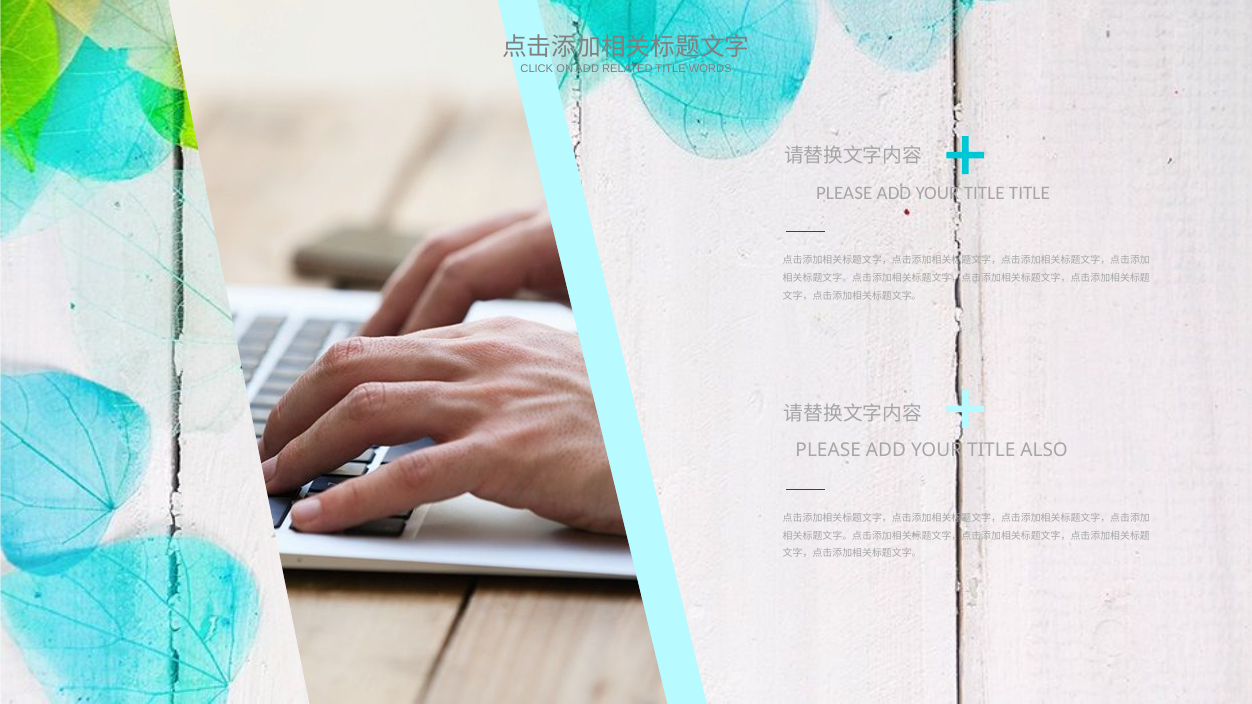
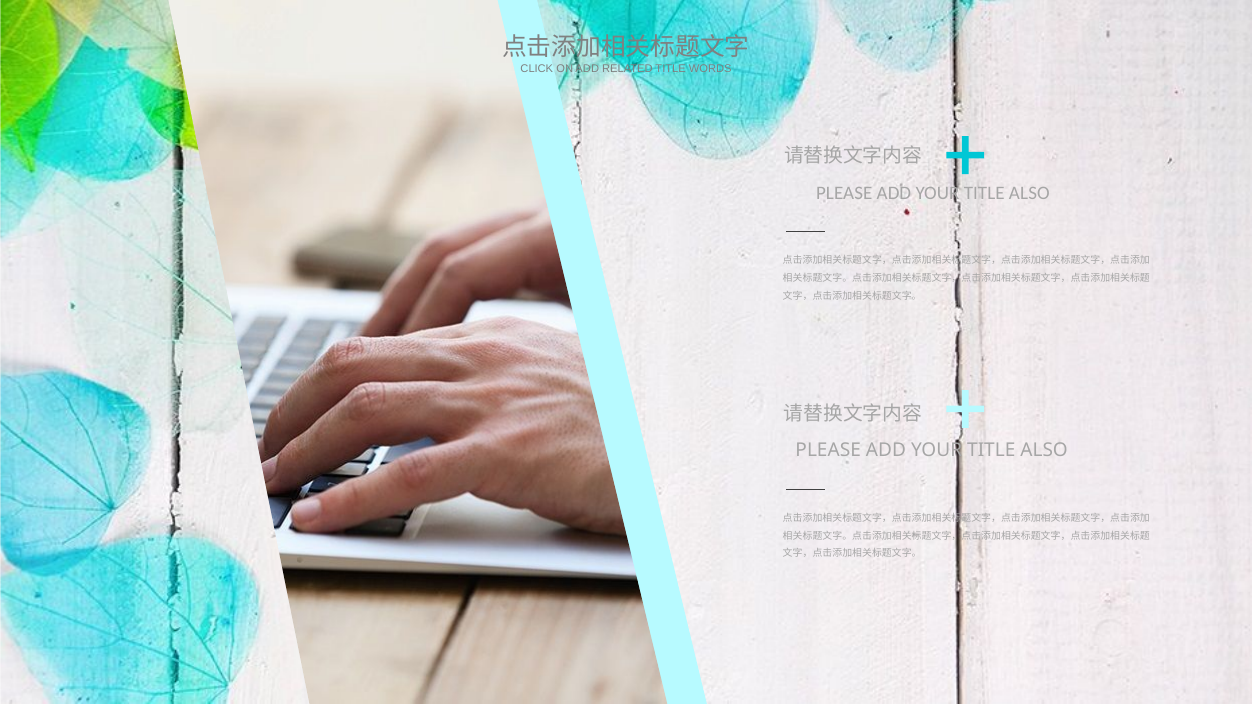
TITLE: TITLE -> ALSO (1029, 193)
